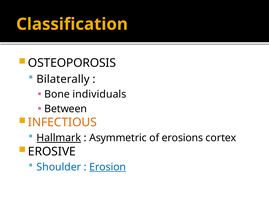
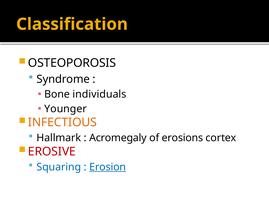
Bilaterally: Bilaterally -> Syndrome (63, 79)
Between: Between -> Younger (66, 109)
Hallmark underline: present -> none (59, 138)
Asymmetric: Asymmetric -> Acromegaly (118, 138)
EROSIVE colour: black -> red (52, 151)
Shoulder: Shoulder -> Squaring (59, 167)
